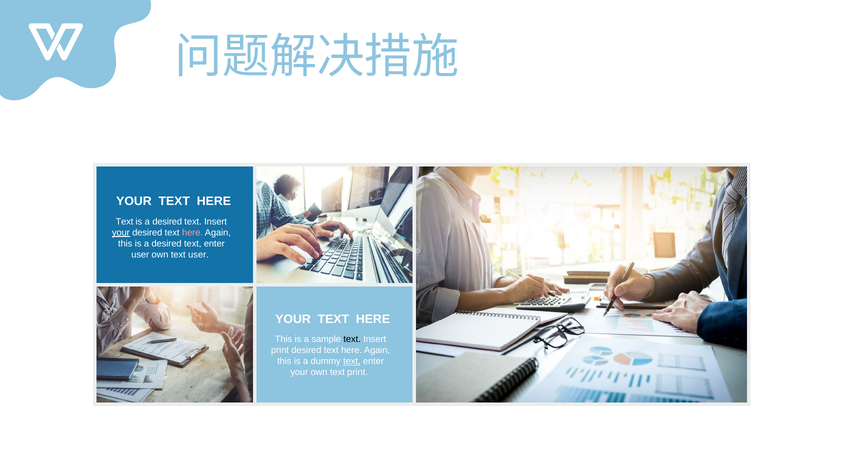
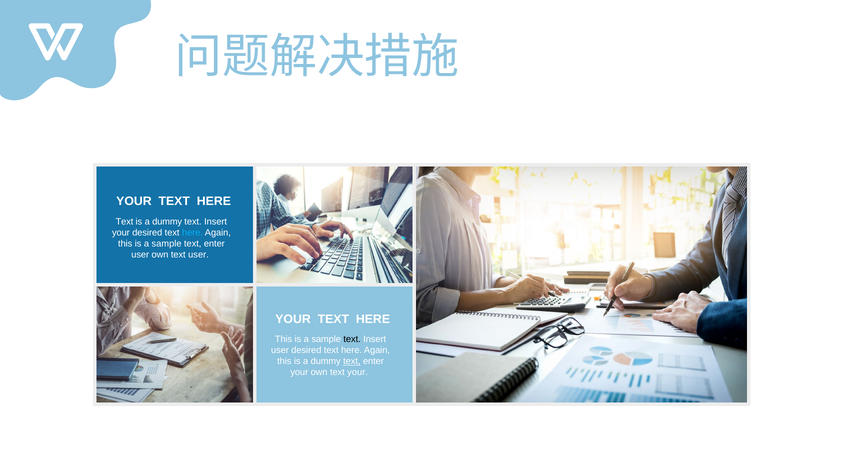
desired: desired -> dummy (167, 222)
your underline: present -> none (121, 233)
here colour: pink -> light blue (192, 233)
desired: desired -> sample (167, 244)
print: print -> user (280, 351)
text print: print -> your (358, 373)
